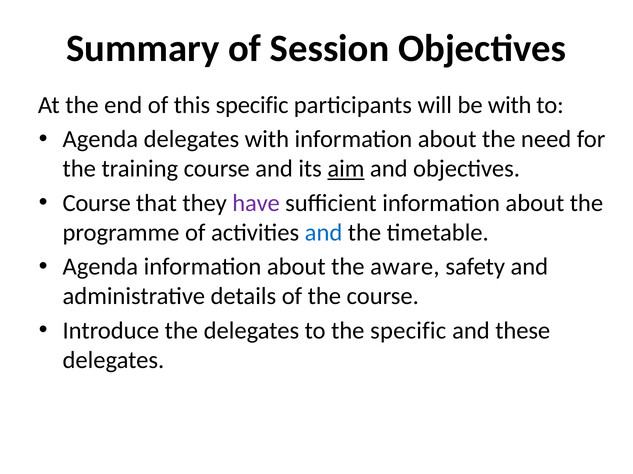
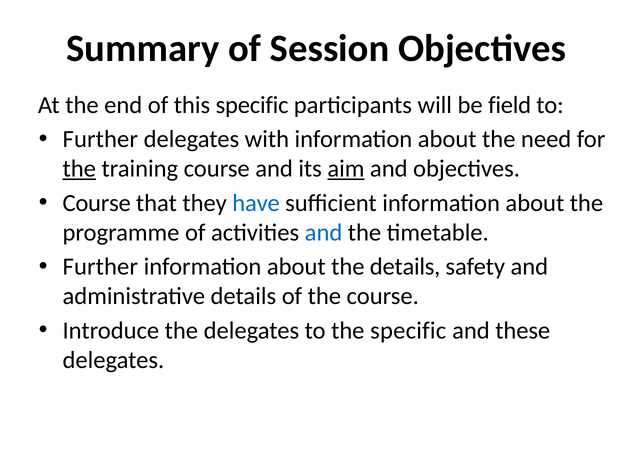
be with: with -> field (510, 105)
Agenda: Agenda -> Further (100, 139)
the underline: none -> present (79, 169)
have colour: purple -> blue (256, 203)
Agenda: Agenda -> Further (100, 267)
the aware: aware -> details (405, 267)
